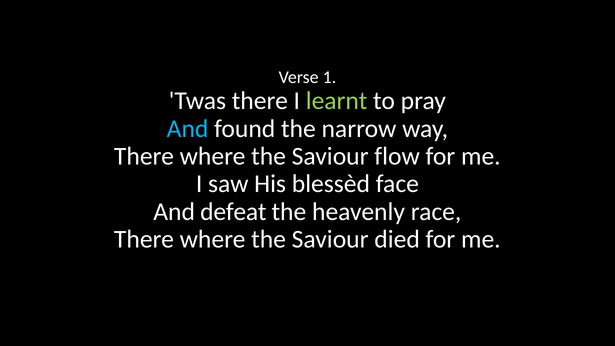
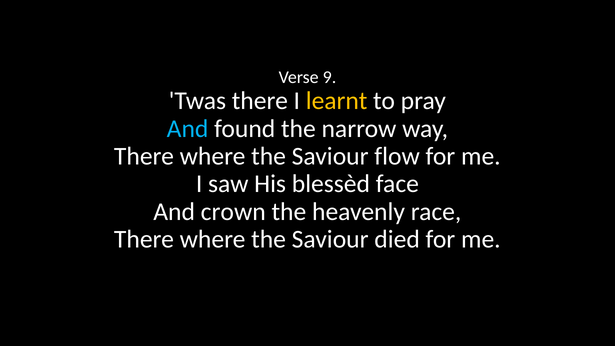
1: 1 -> 9 (329, 77)
learnt colour: light green -> yellow (337, 101)
defeat: defeat -> crown (233, 212)
